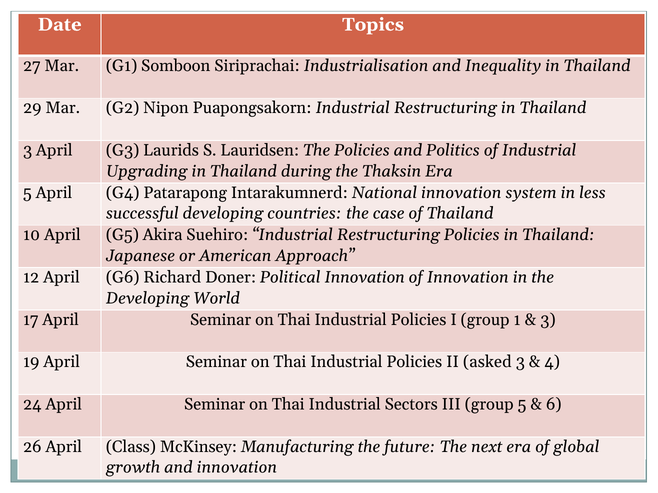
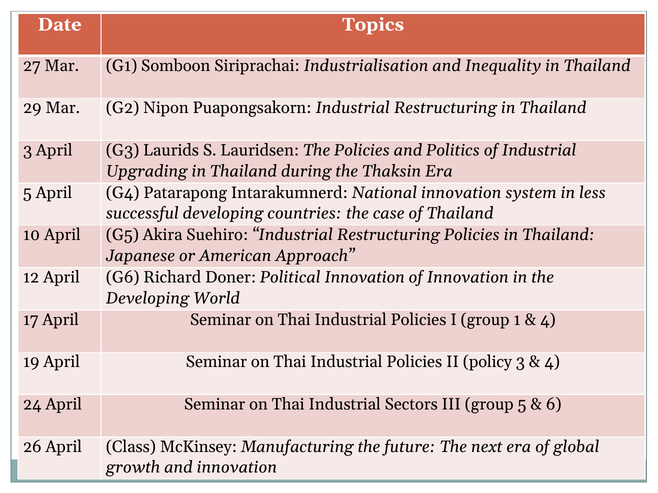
3: 3 -> 4 (548, 320)
asked: asked -> policy (487, 362)
